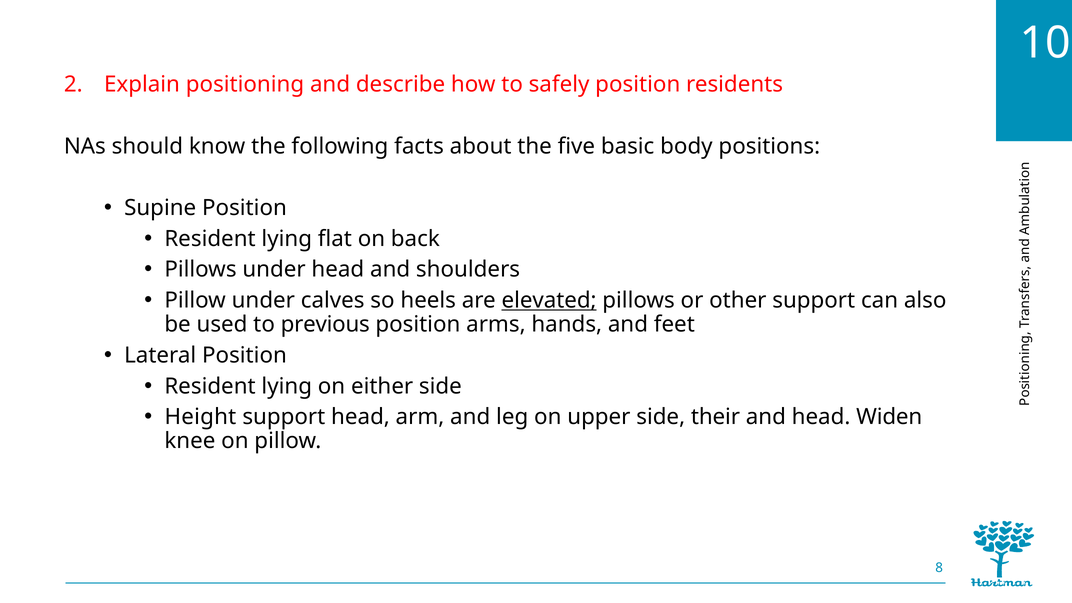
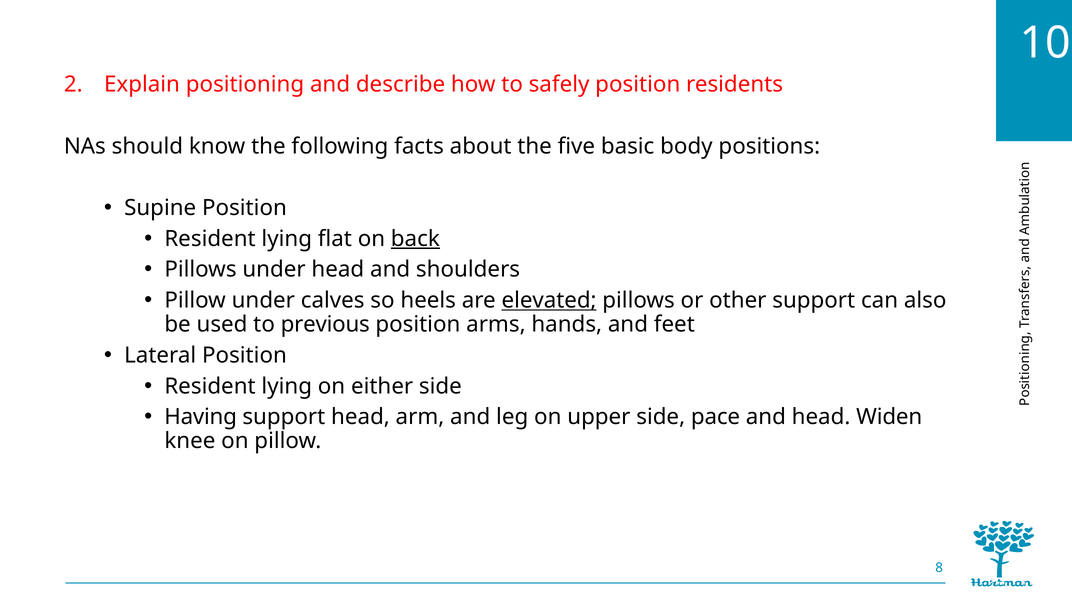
back underline: none -> present (415, 239)
Height: Height -> Having (201, 417)
their: their -> pace (716, 417)
